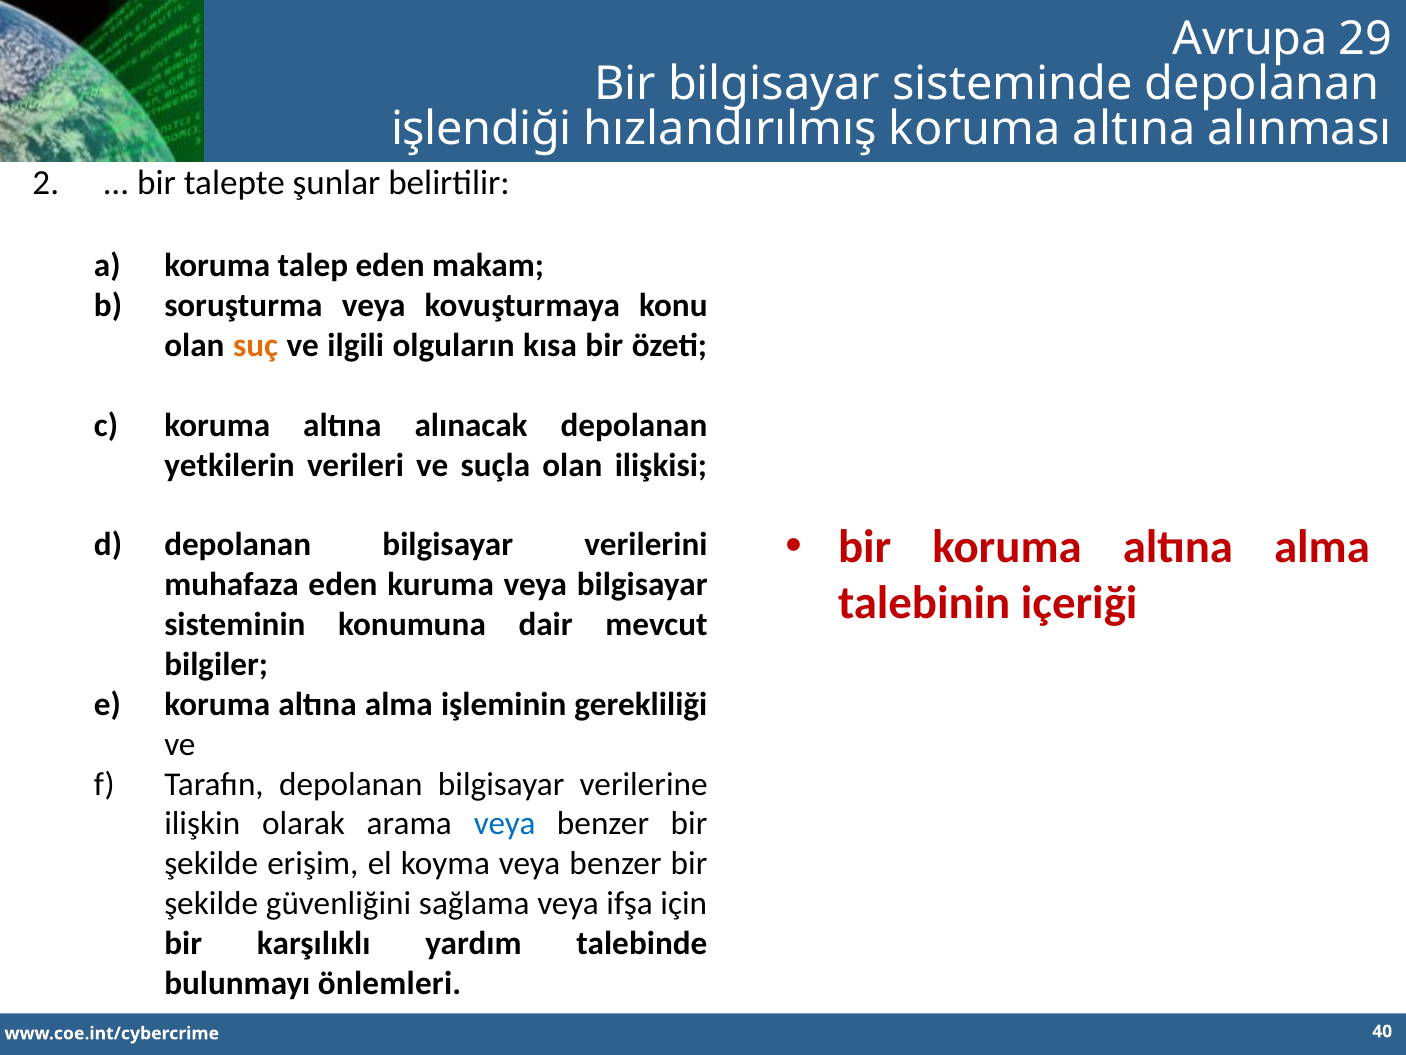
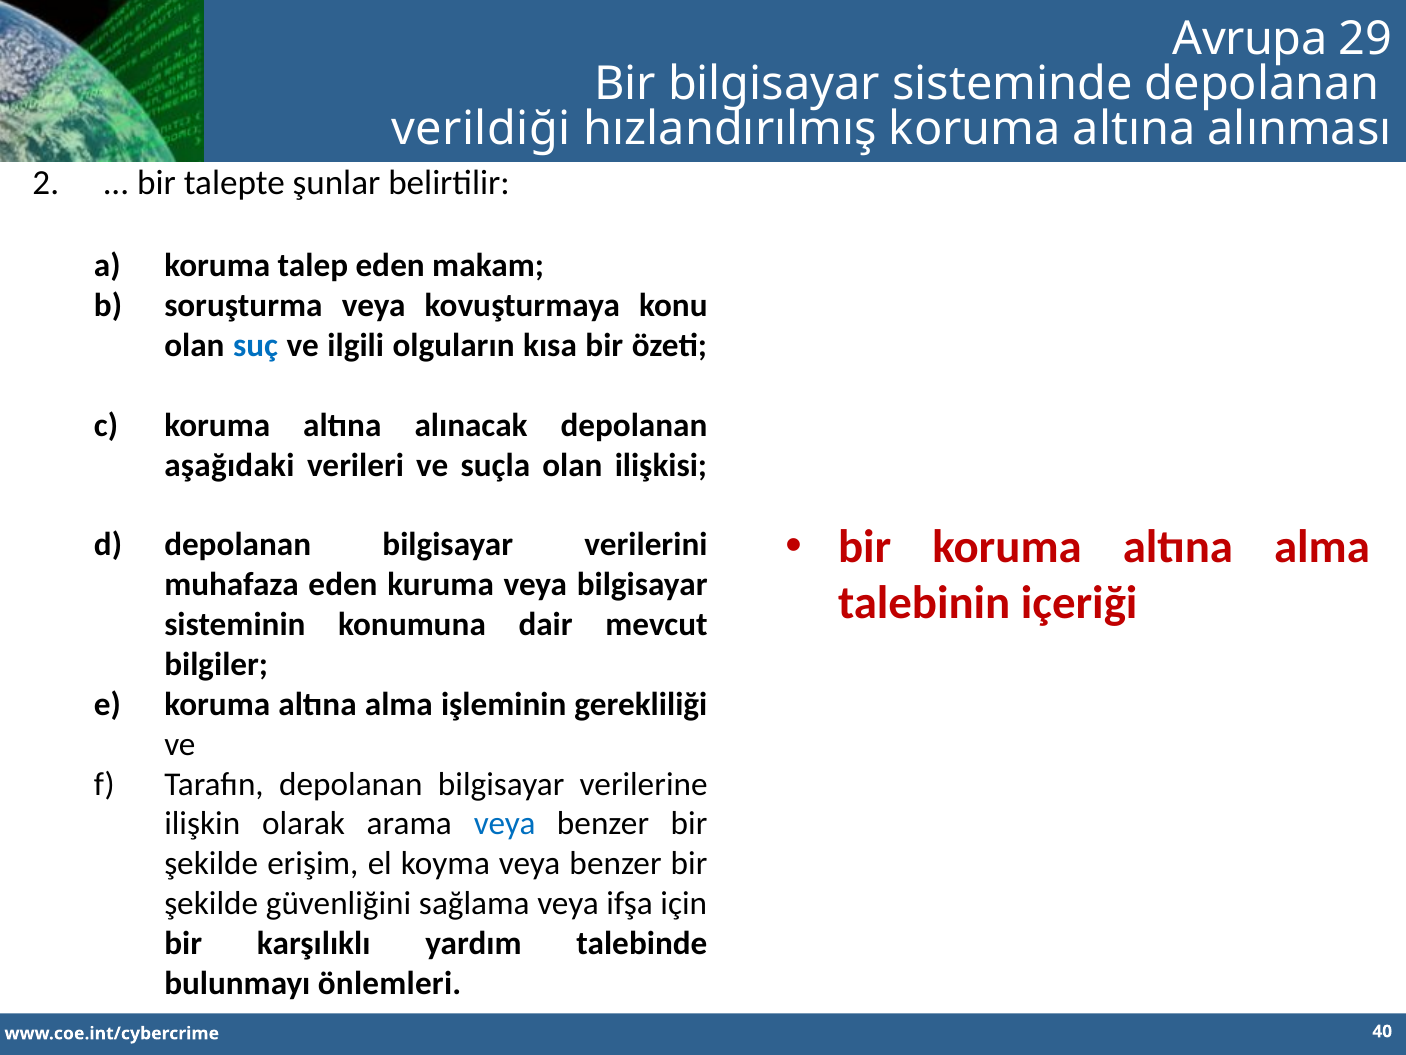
işlendiği: işlendiği -> verildiği (481, 129)
suç colour: orange -> blue (256, 345)
yetkilerin: yetkilerin -> aşağıdaki (229, 465)
